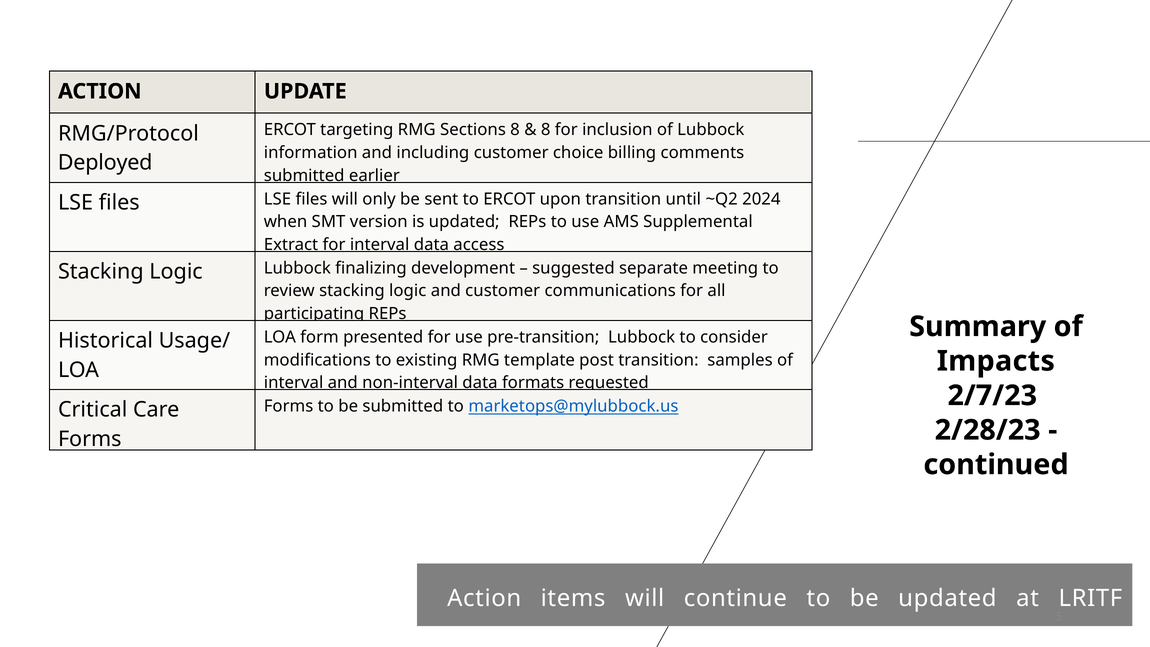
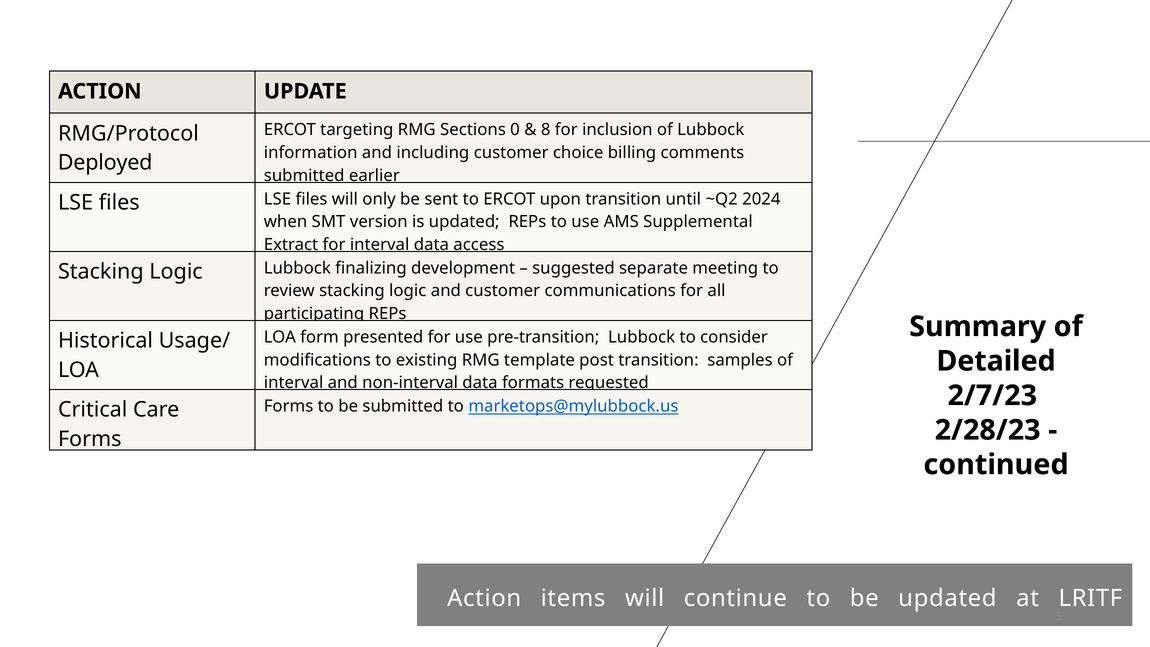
Sections 8: 8 -> 0 (515, 130)
Impacts: Impacts -> Detailed (996, 361)
